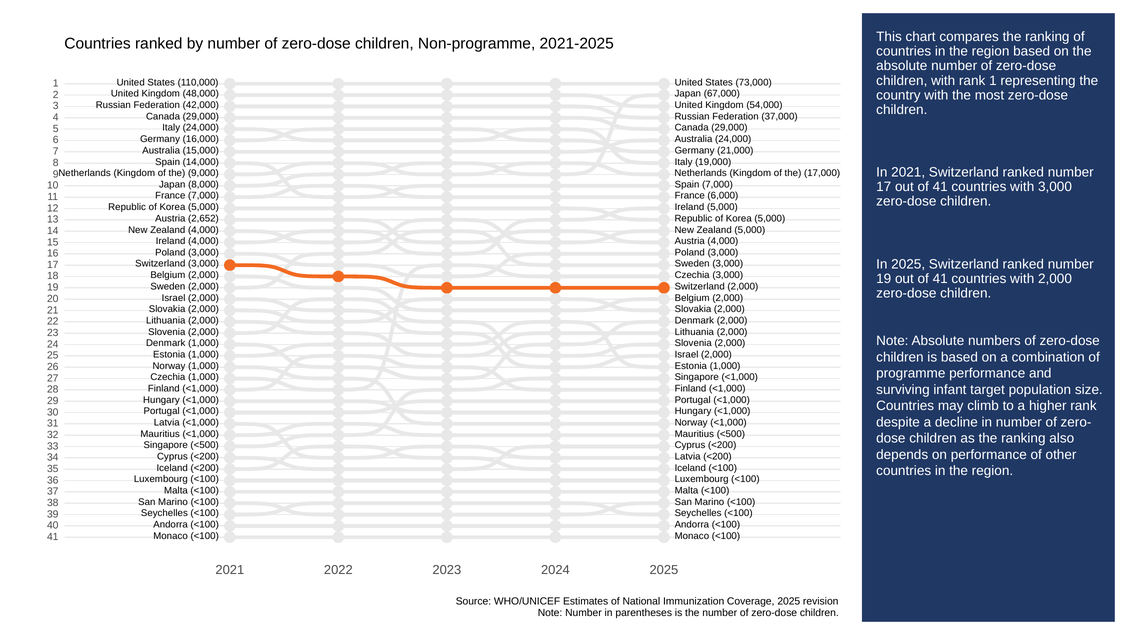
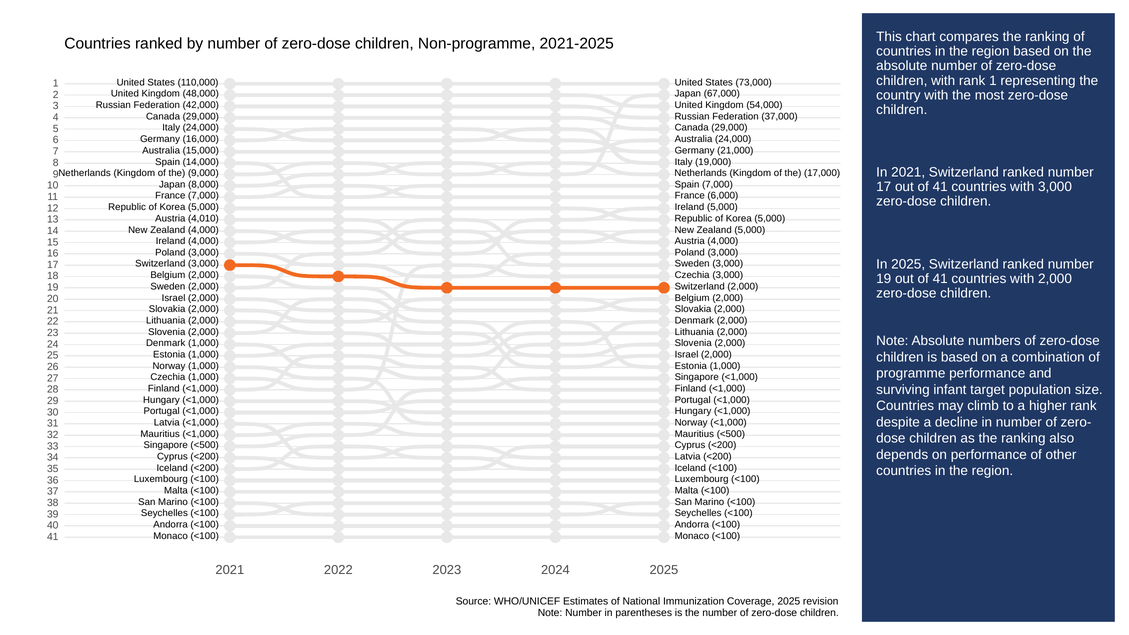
2,652: 2,652 -> 4,010 (203, 219)
